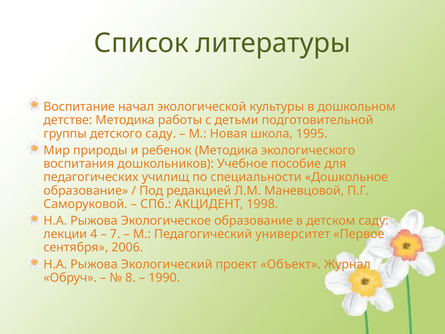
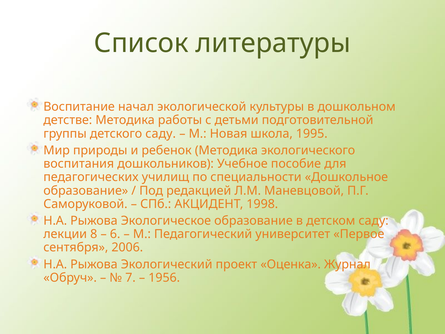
4: 4 -> 8 (94, 234)
7: 7 -> 6 (115, 234)
Объект: Объект -> Оценка (291, 264)
8: 8 -> 7 (131, 278)
1990: 1990 -> 1956 (164, 278)
